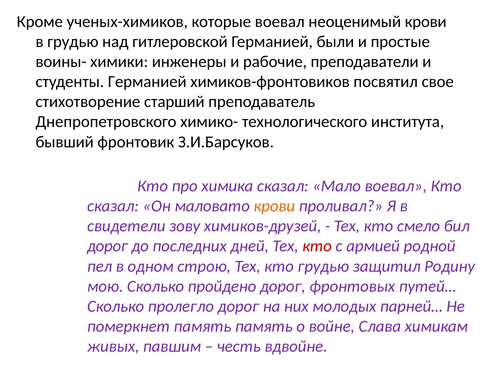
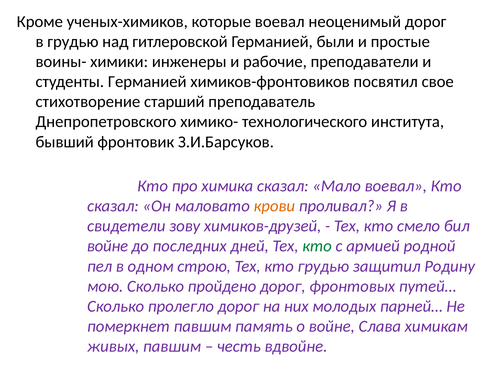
неоценимый крови: крови -> дорог (426, 22)
дорог: дорог -> войне (107, 246)
кто colour: red -> green (317, 246)
померкнет память: память -> павшим (203, 326)
